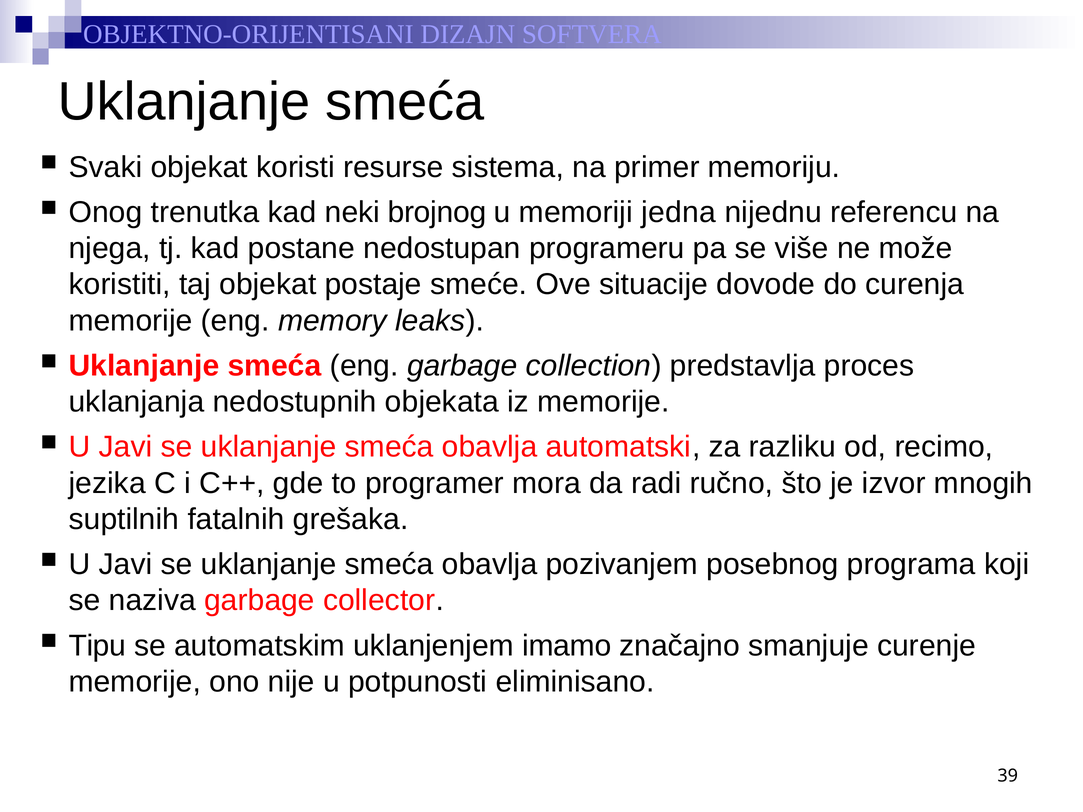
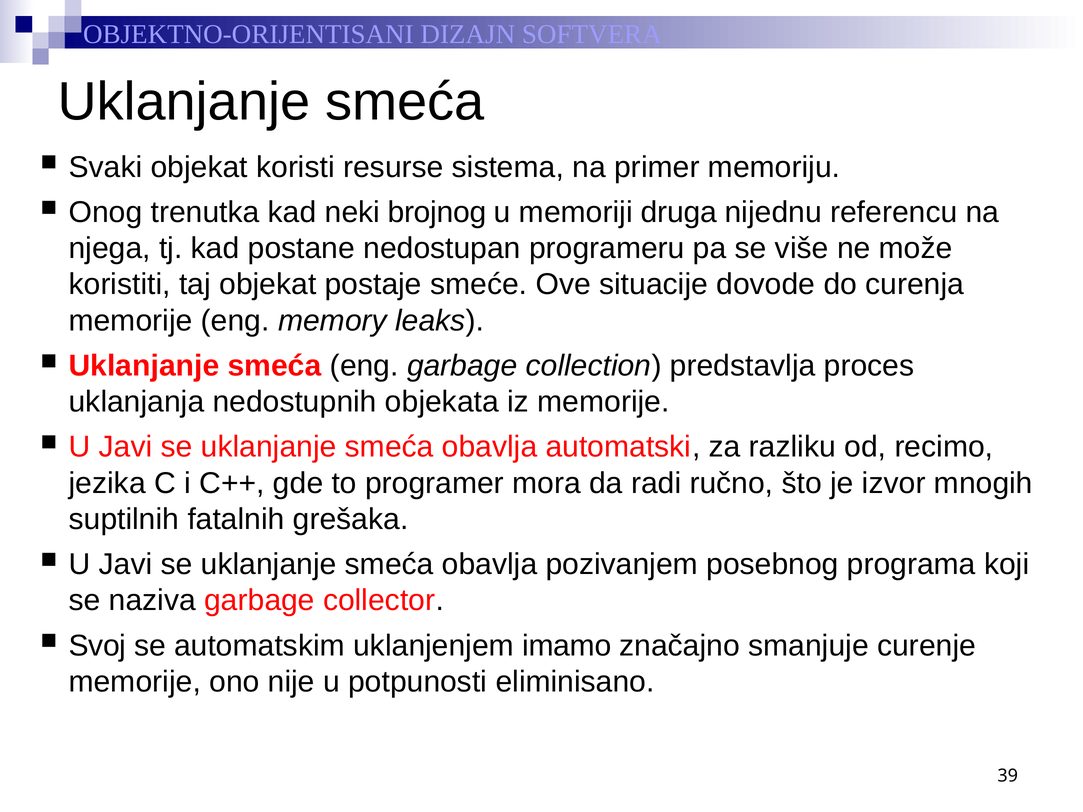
jedna: jedna -> druga (679, 212)
Tipu: Tipu -> Svoj (97, 646)
